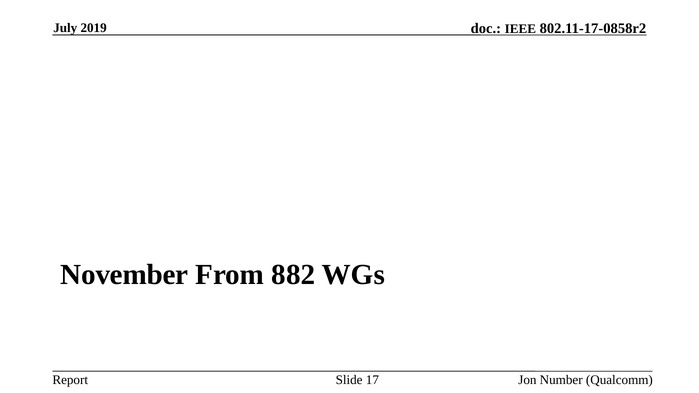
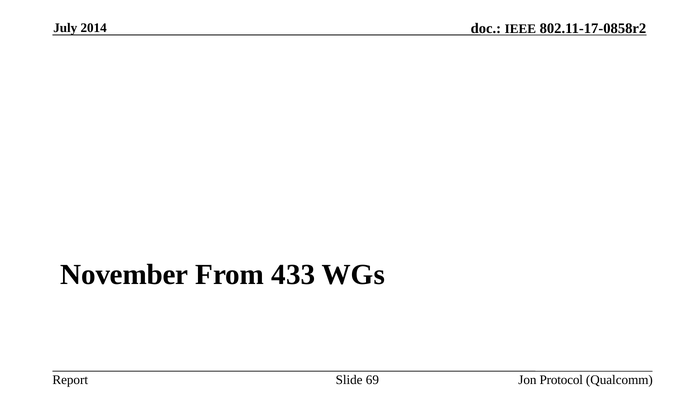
2019: 2019 -> 2014 (94, 28)
882: 882 -> 433 (293, 275)
17: 17 -> 69 (372, 380)
Number: Number -> Protocol (561, 380)
